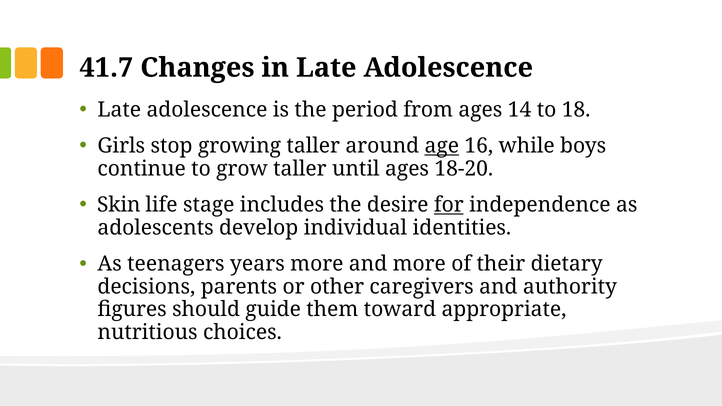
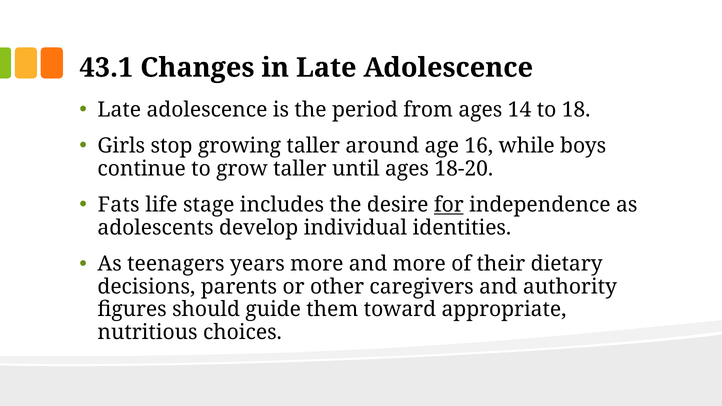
41.7: 41.7 -> 43.1 (106, 68)
age underline: present -> none (442, 146)
Skin: Skin -> Fats (119, 205)
